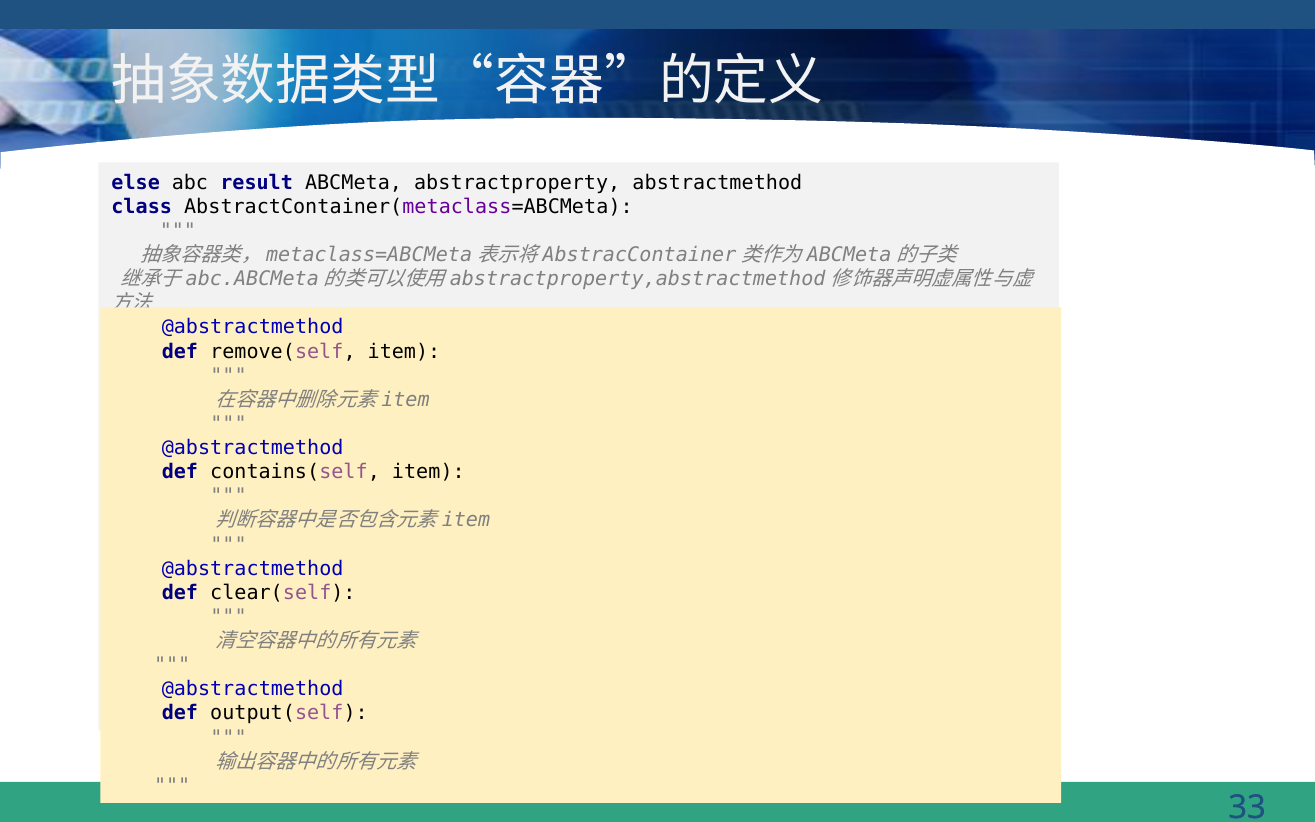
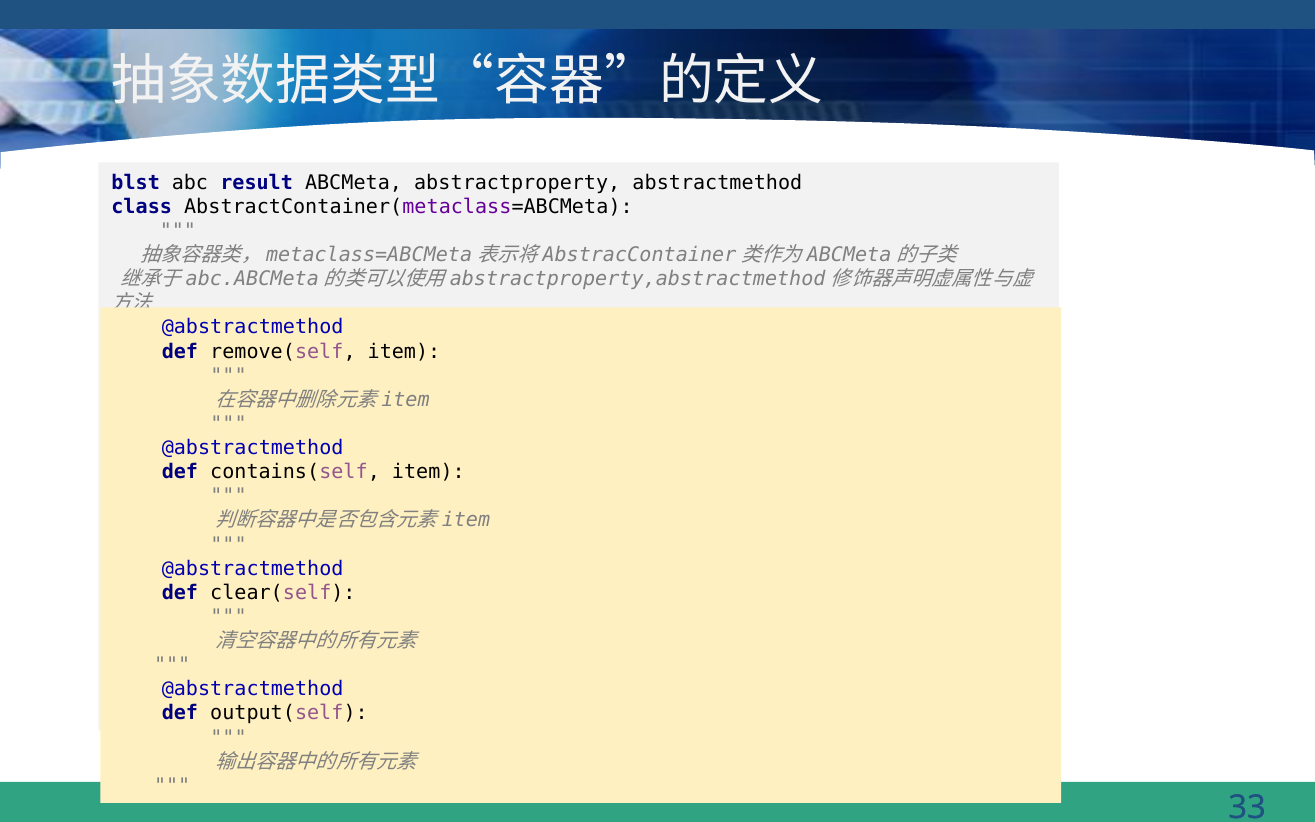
else: else -> blst (136, 182)
